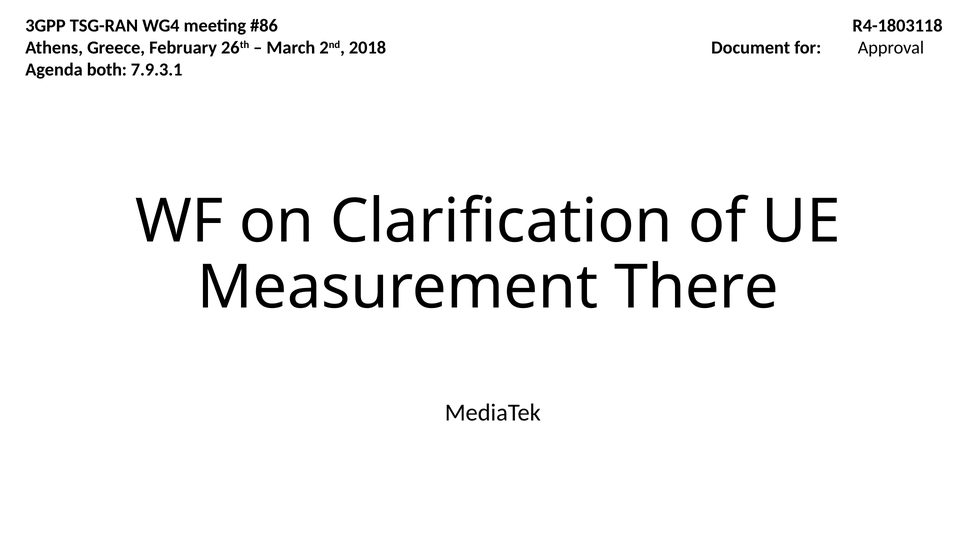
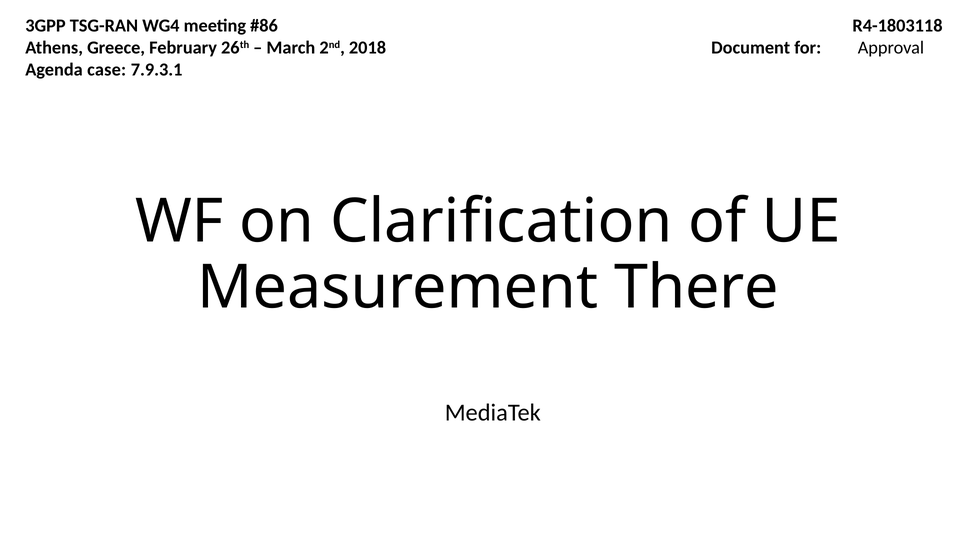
both: both -> case (107, 70)
